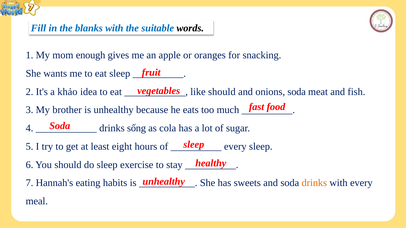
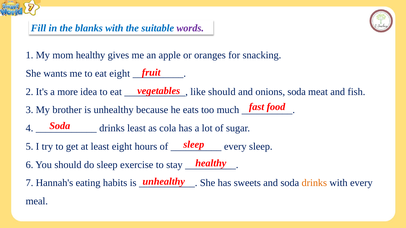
words colour: black -> purple (190, 28)
mom enough: enough -> healthy (91, 55)
eat sleep: sleep -> eight (120, 74)
khảo: khảo -> more (68, 92)
drinks sống: sống -> least (136, 128)
